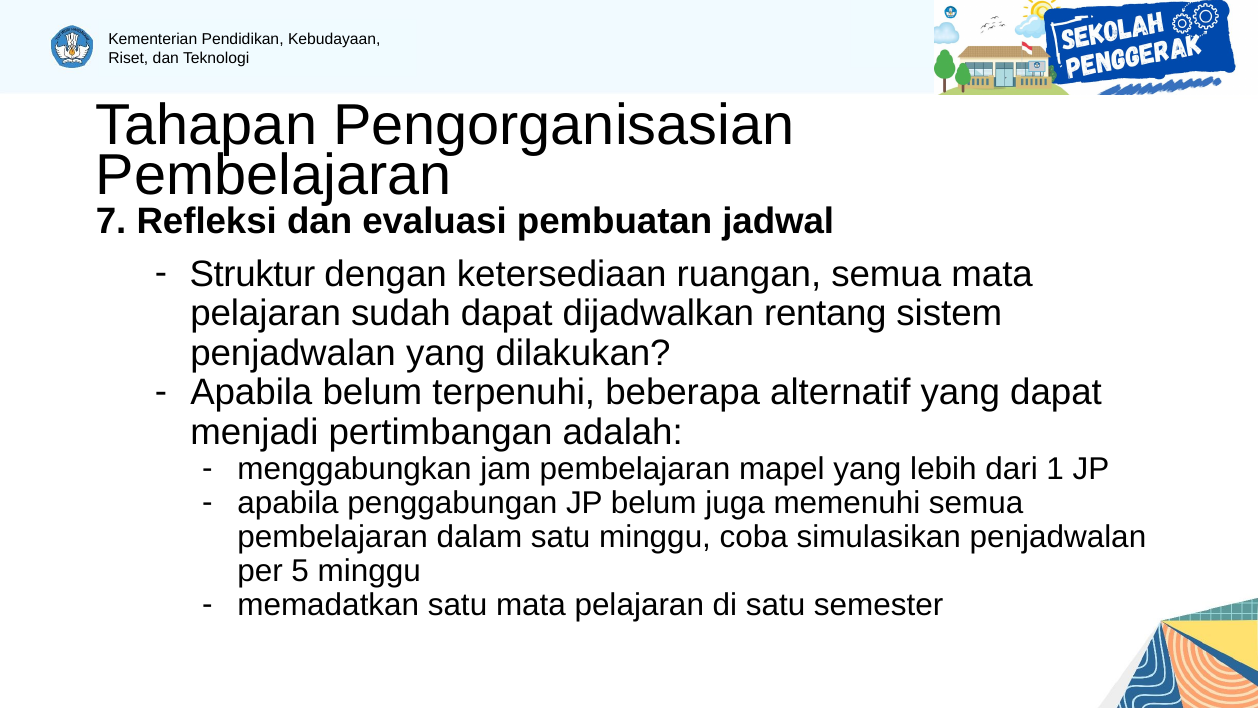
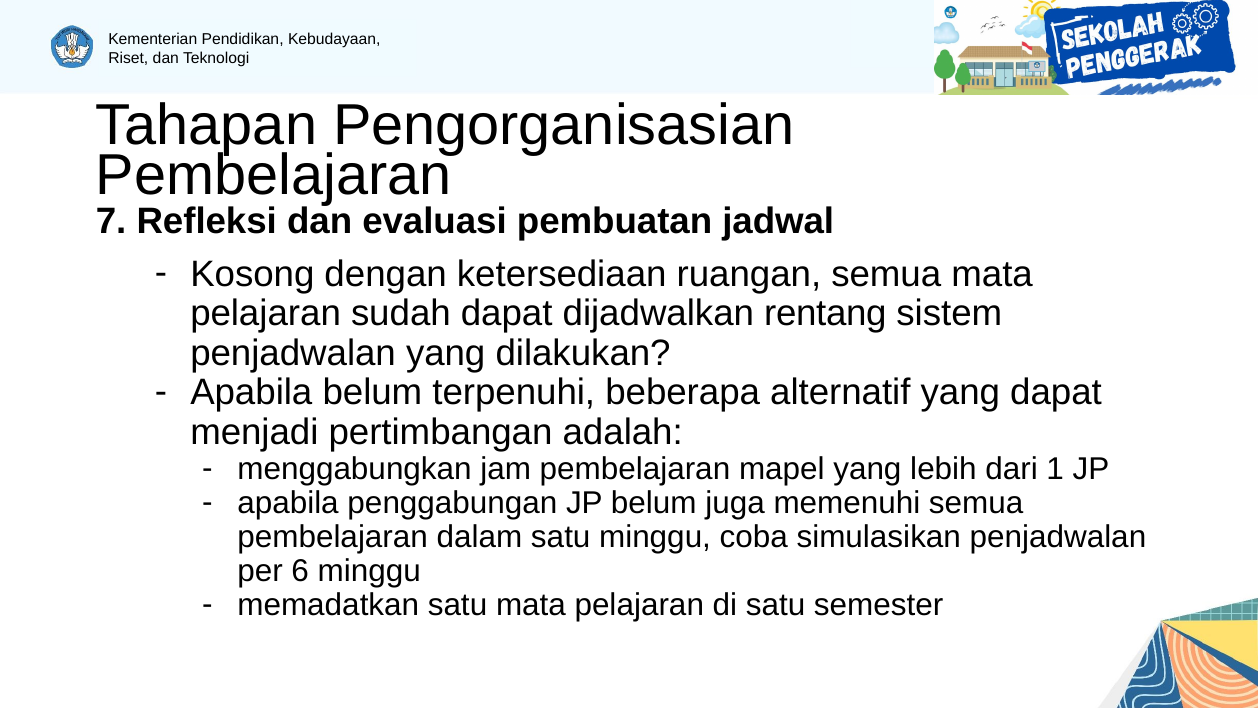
Struktur: Struktur -> Kosong (252, 274)
5: 5 -> 6 (300, 571)
